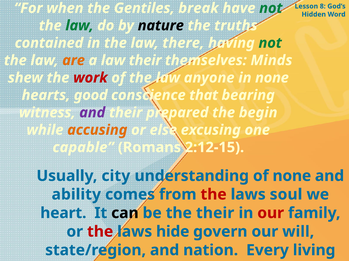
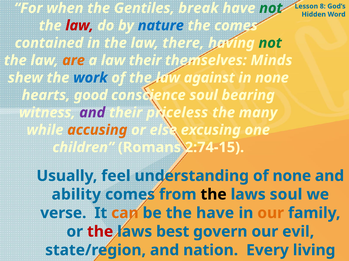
law colour: green -> red (79, 26)
nature colour: black -> blue (161, 26)
the truths: truths -> comes (236, 26)
work colour: red -> blue (90, 78)
anyone: anyone -> against (209, 78)
conscience that: that -> soul (204, 95)
prepared: prepared -> priceless (177, 113)
begin: begin -> many (258, 113)
capable: capable -> children (83, 148)
2:12-15: 2:12-15 -> 2:74-15 (214, 148)
city: city -> feel (116, 176)
the colour: red -> black (214, 195)
heart: heart -> verse (63, 214)
can colour: black -> orange (125, 214)
the their: their -> have (215, 214)
our colour: red -> orange (271, 214)
hide: hide -> best (173, 232)
will: will -> evil (298, 232)
